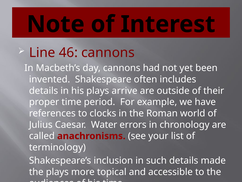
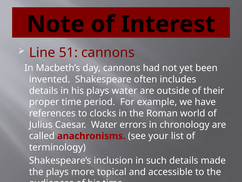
46: 46 -> 51 (68, 53)
plays arrive: arrive -> water (124, 90)
